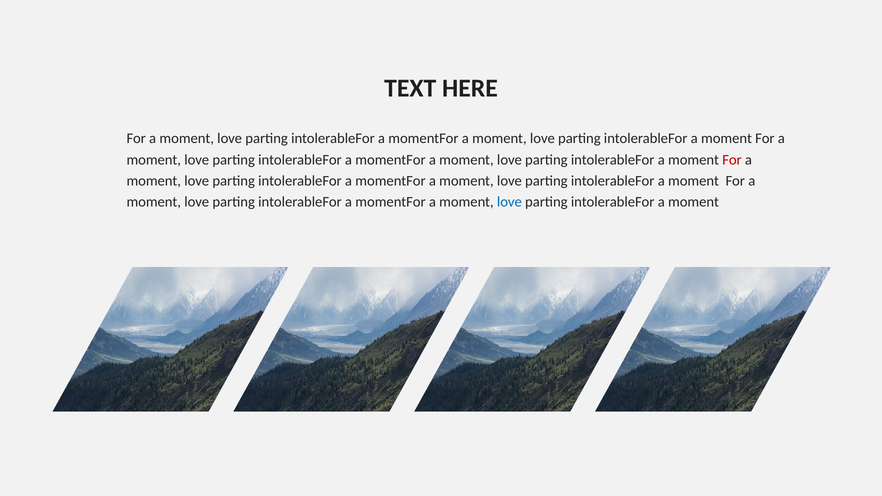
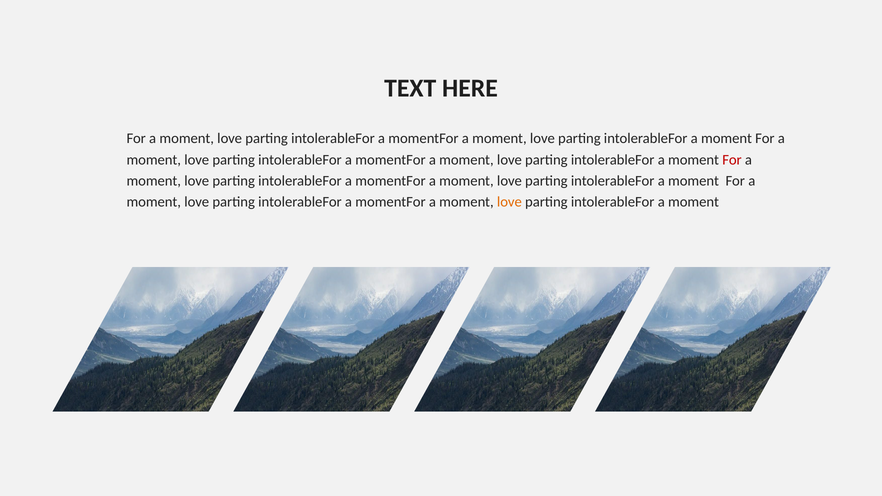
love colour: blue -> orange (509, 202)
